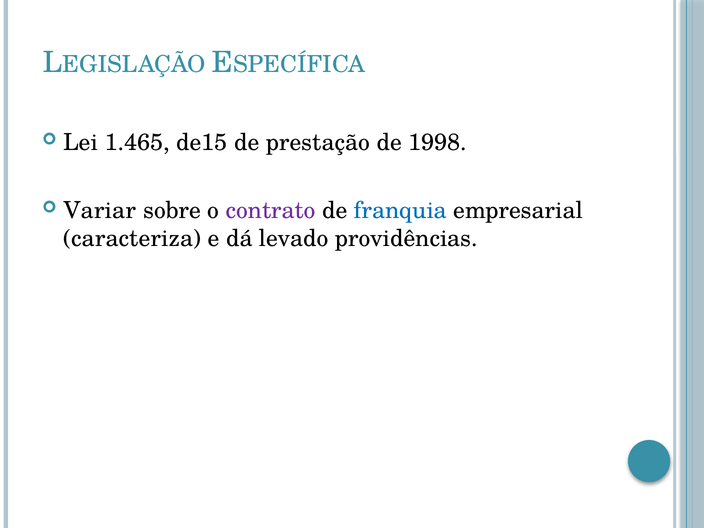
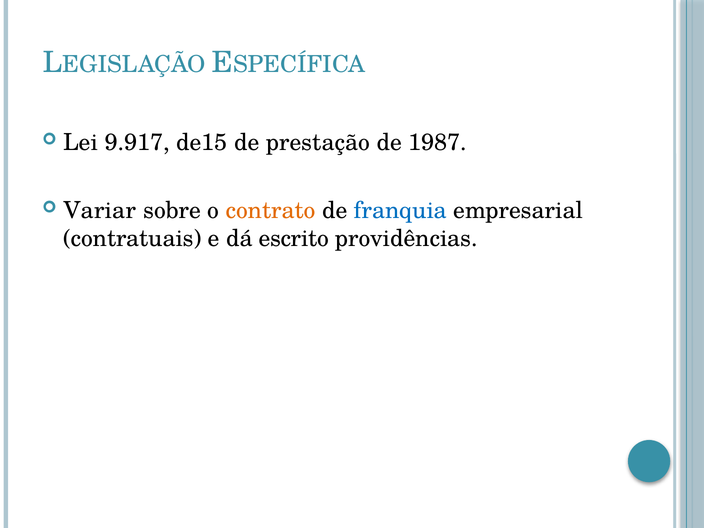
1.465: 1.465 -> 9.917 (137, 142)
1998: 1998 -> 1987 (438, 142)
contrato colour: purple -> orange (271, 210)
caracteriza: caracteriza -> contratuais (132, 239)
levado: levado -> escrito (294, 239)
